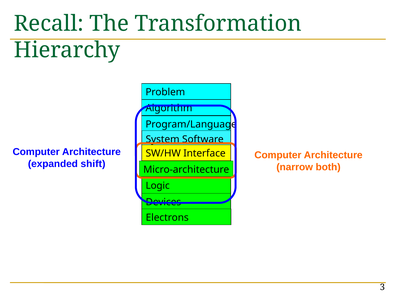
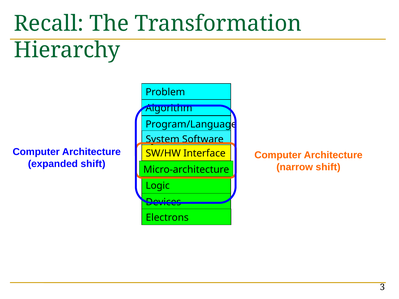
narrow both: both -> shift (328, 167)
